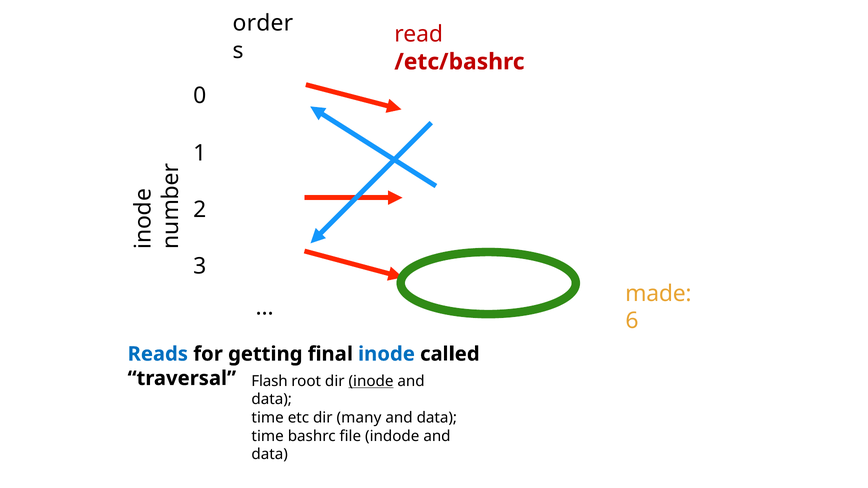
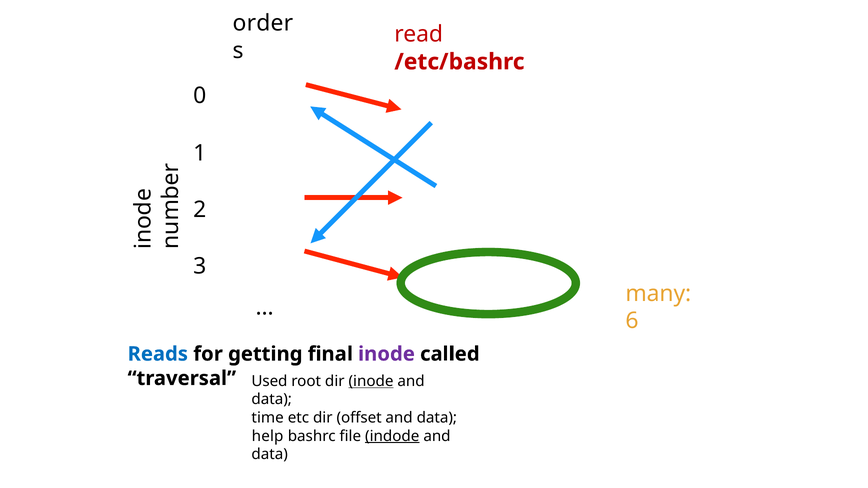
made: made -> many (658, 294)
inode colour: blue -> purple (386, 354)
Flash: Flash -> Used (269, 381)
many: many -> offset (359, 418)
time: time -> help (268, 436)
indode underline: none -> present (392, 436)
